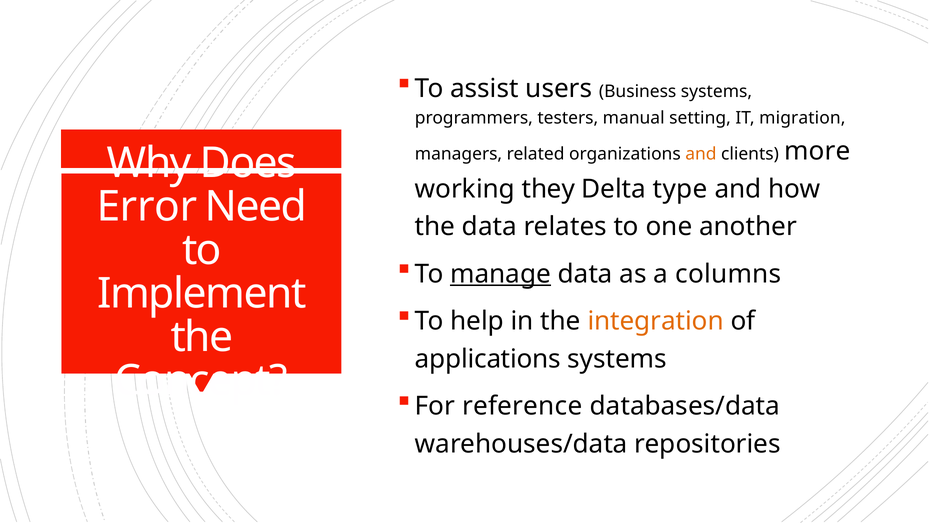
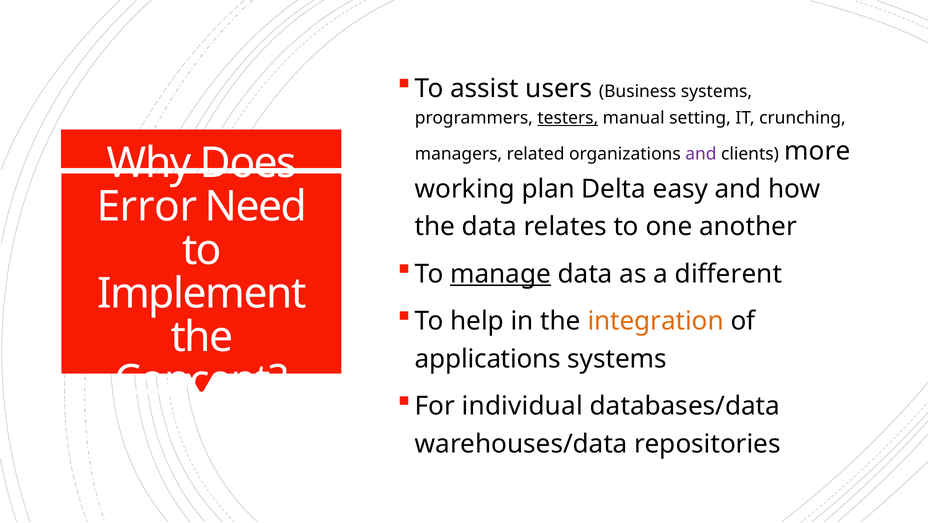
testers underline: none -> present (568, 118)
migration: migration -> crunching (802, 118)
and colour: orange -> purple (701, 154)
they: they -> plan (548, 189)
type: type -> easy (680, 189)
columns: columns -> different (728, 274)
reference: reference -> individual (522, 406)
